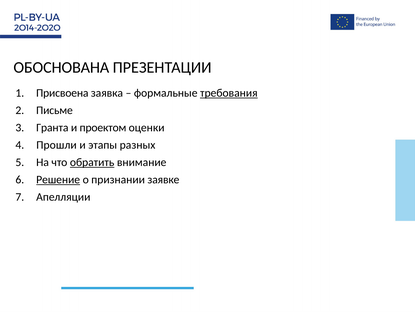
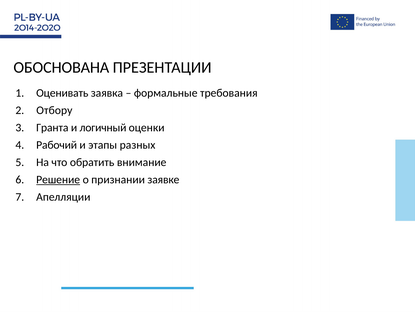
Присвоена: Присвоена -> Оценивать (62, 93)
требования underline: present -> none (229, 93)
Письме: Письме -> Отбору (54, 110)
проектом: проектом -> логичный (103, 127)
Прошли: Прошли -> Рабочий (57, 145)
обратить underline: present -> none (92, 162)
